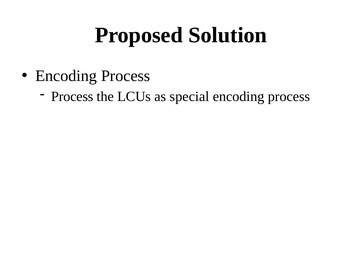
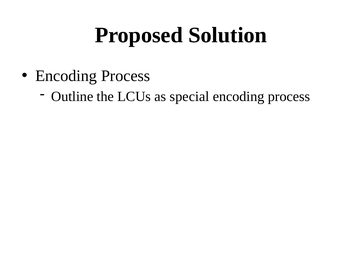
Process: Process -> Outline (72, 97)
